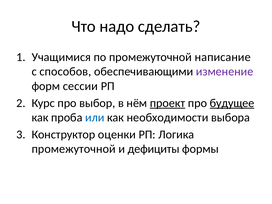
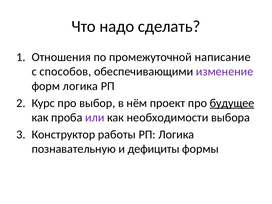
Учащимися: Учащимися -> Отношения (61, 57)
форм сессии: сессии -> логика (80, 86)
проект underline: present -> none (168, 103)
или colour: blue -> purple (95, 118)
оценки: оценки -> работы (117, 134)
промежуточной: промежуточной -> познавательную (74, 149)
